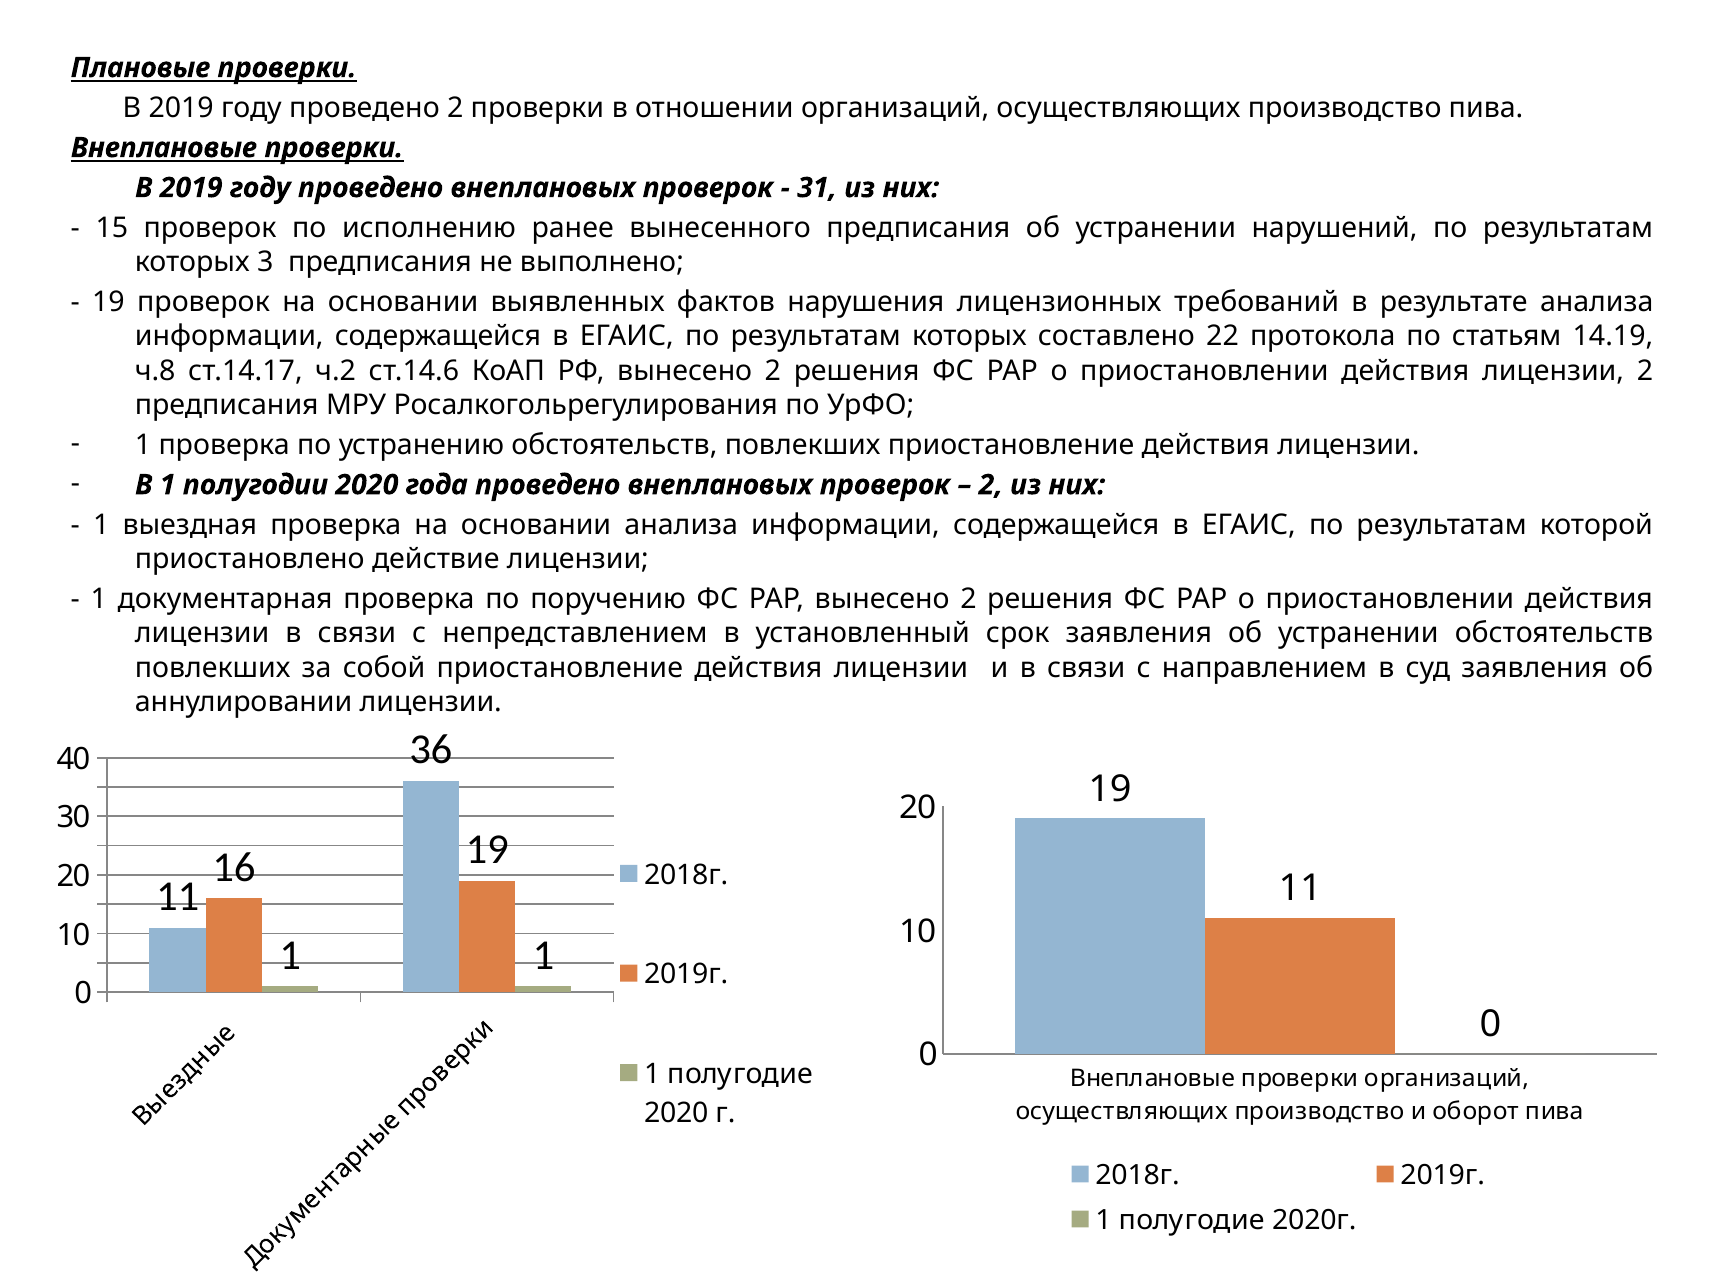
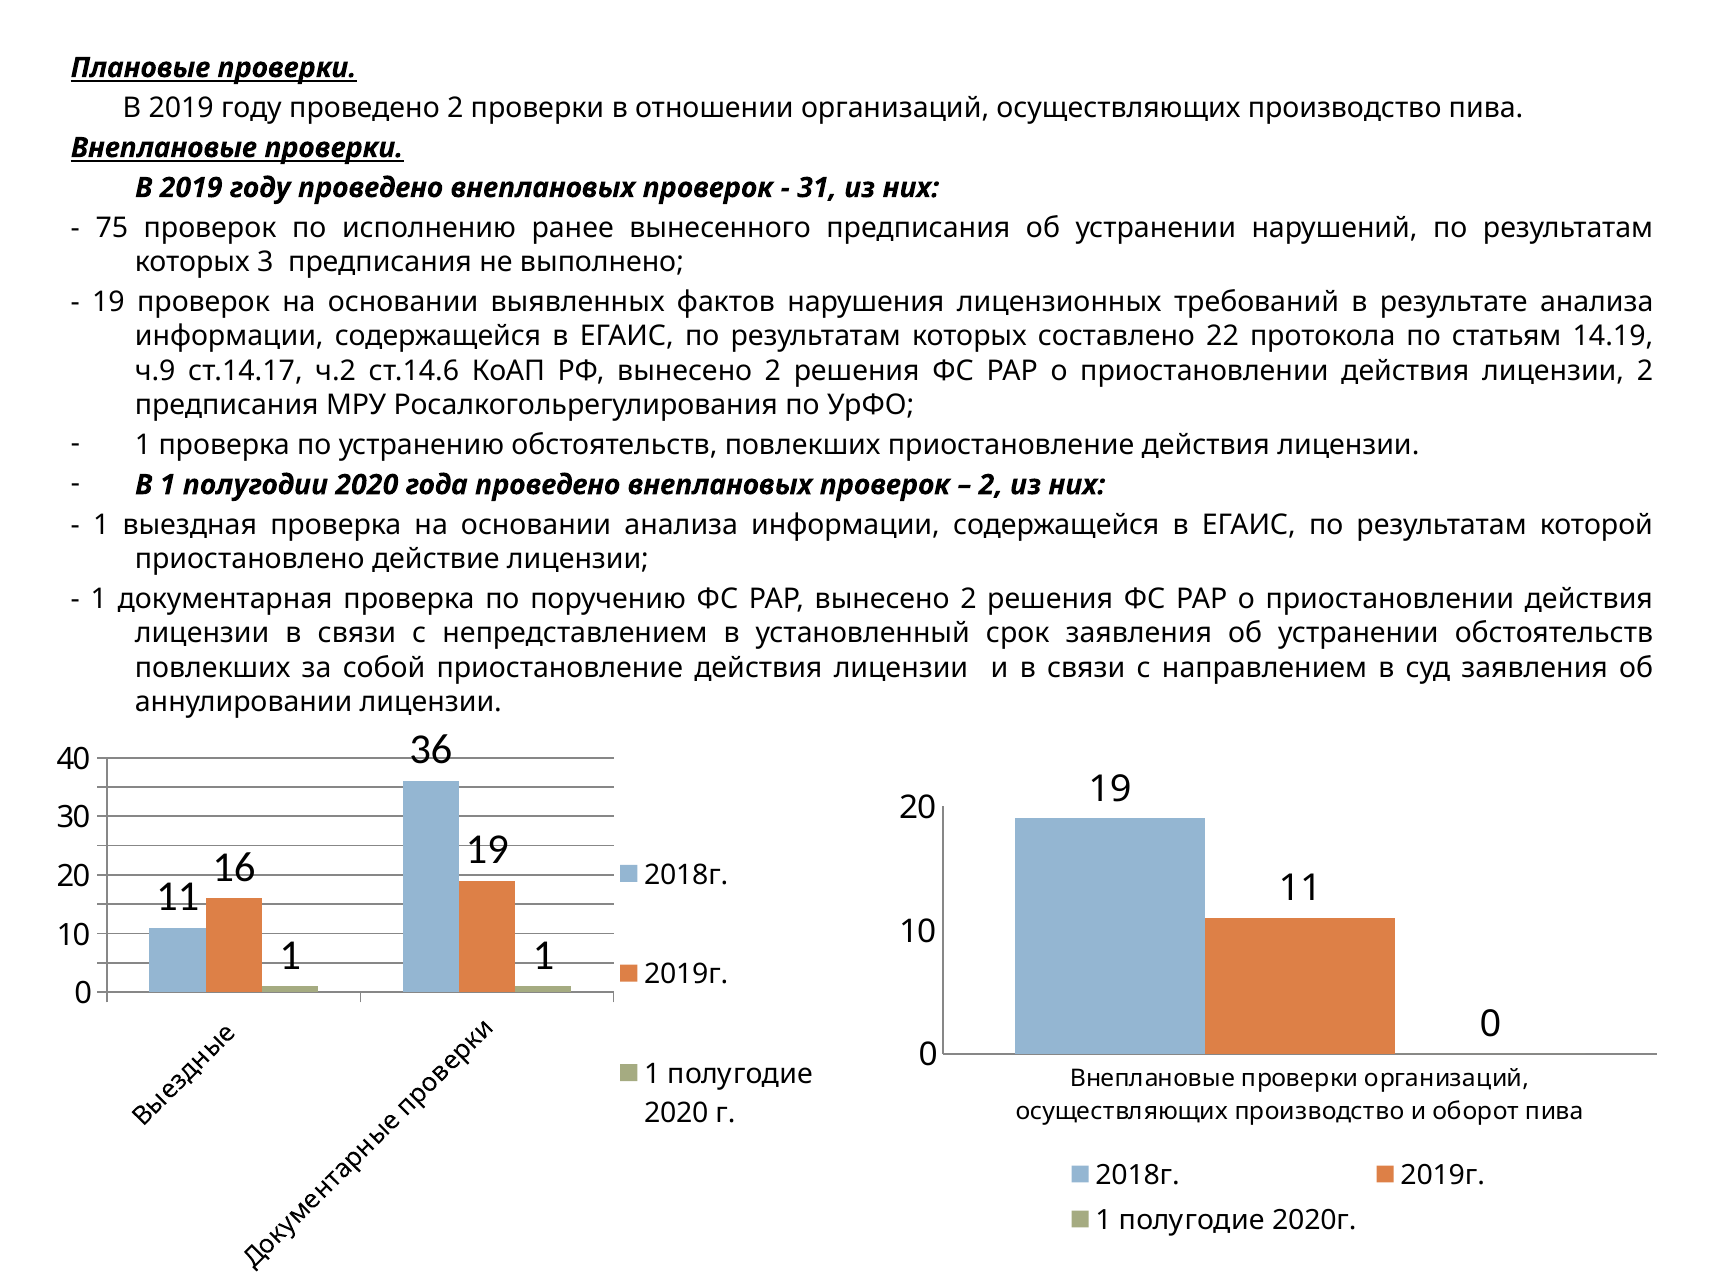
15: 15 -> 75 (112, 228)
ч.8: ч.8 -> ч.9 (155, 371)
